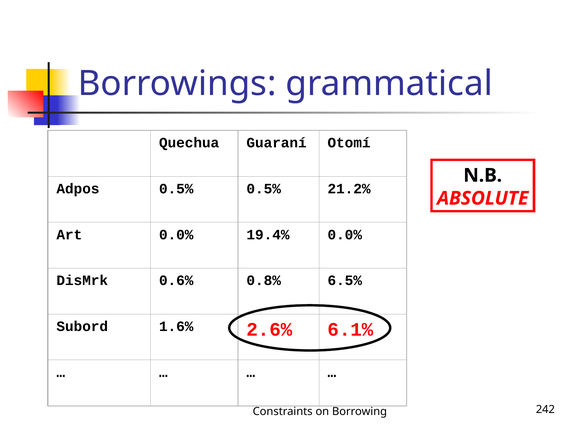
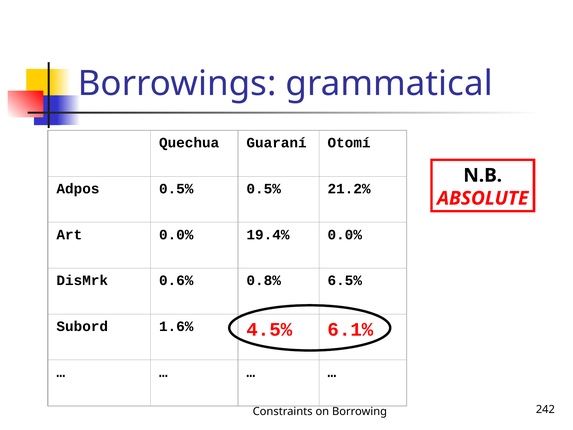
2.6%: 2.6% -> 4.5% (269, 329)
